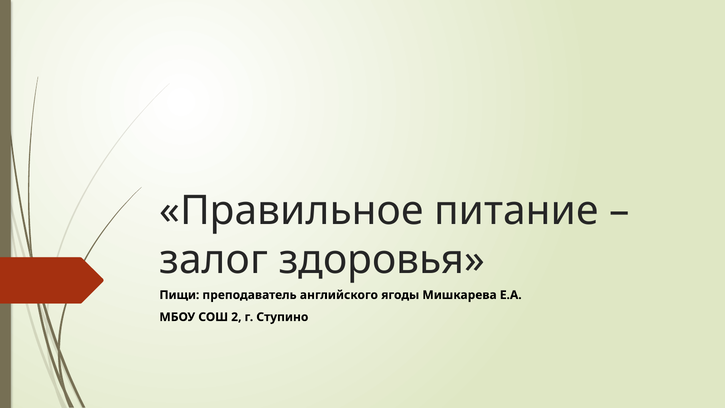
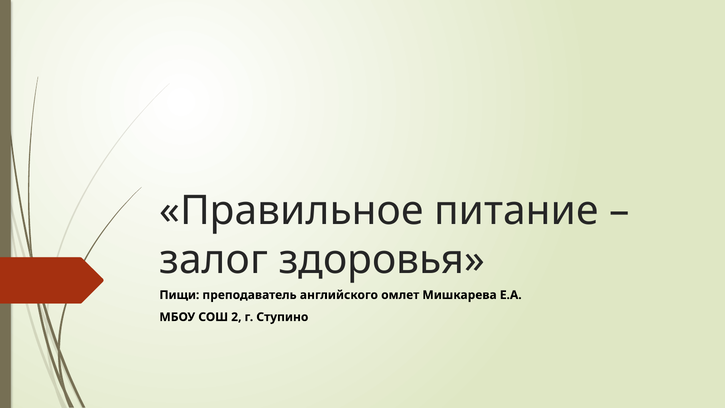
ягоды: ягоды -> омлет (400, 295)
